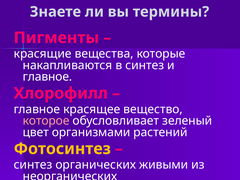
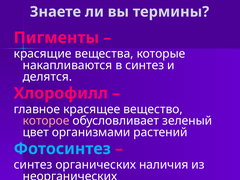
главное: главное -> делятся (47, 77)
Фотосинтез colour: yellow -> light blue (62, 149)
живыми: живыми -> наличия (164, 165)
